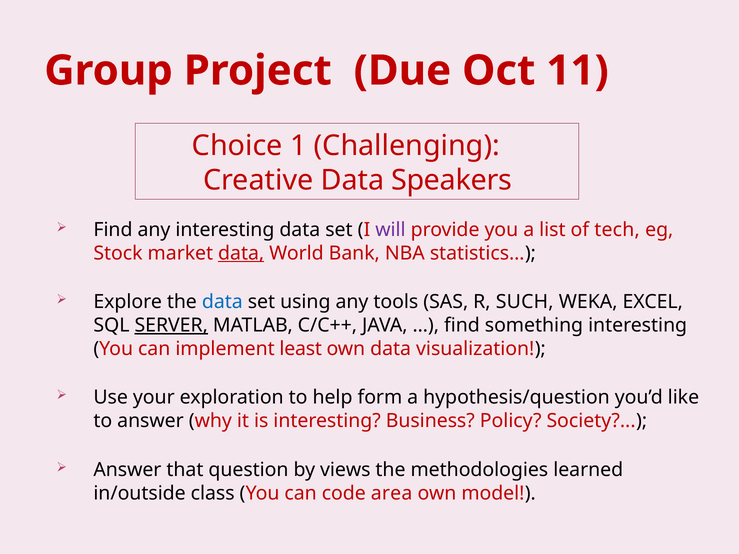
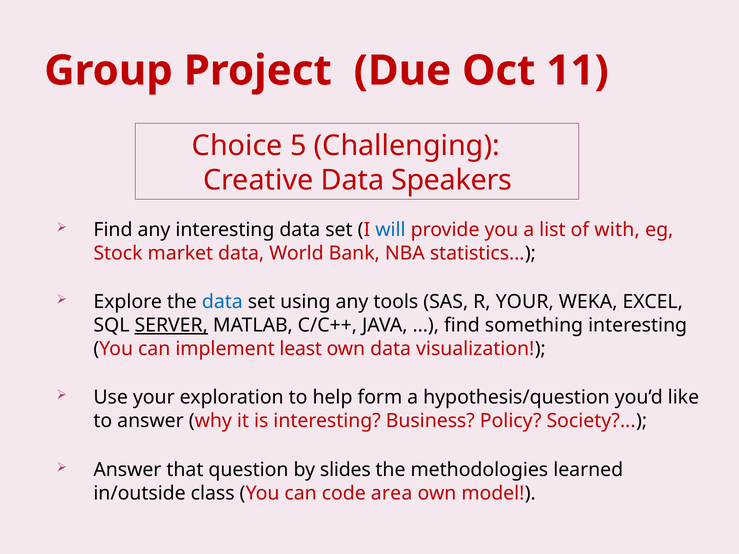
1: 1 -> 5 (298, 146)
will colour: purple -> blue (390, 230)
tech: tech -> with (617, 230)
data underline: present -> none (241, 253)
R SUCH: SUCH -> YOUR (525, 302)
views: views -> slides (345, 470)
